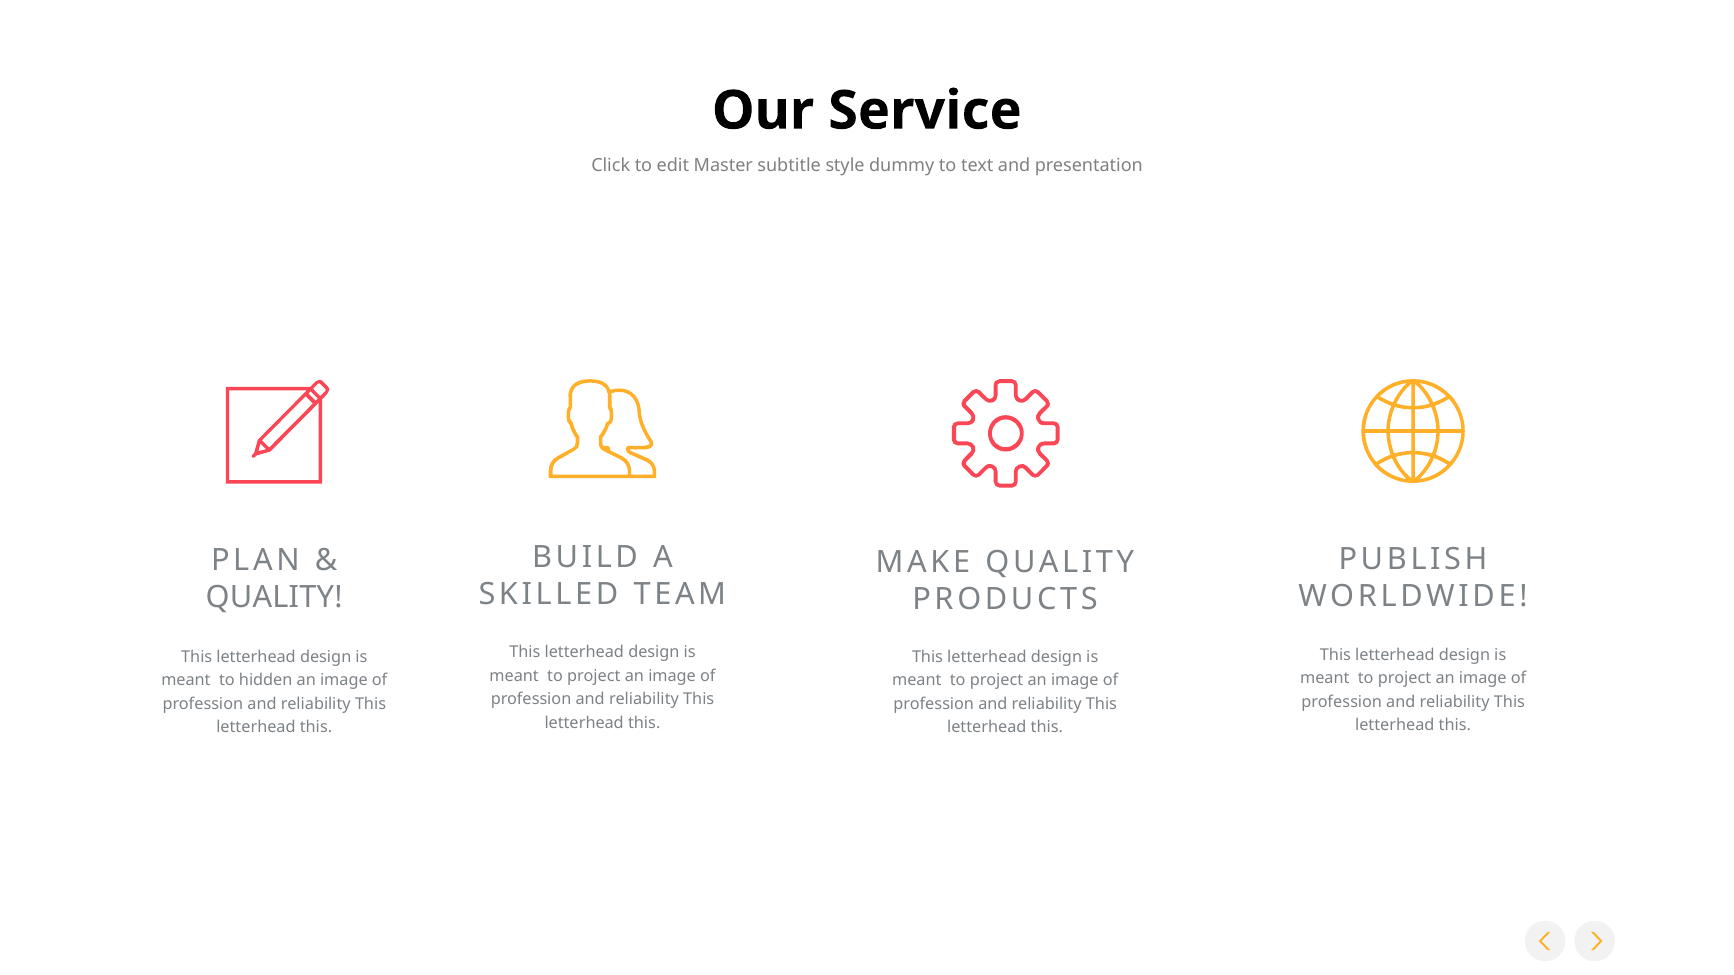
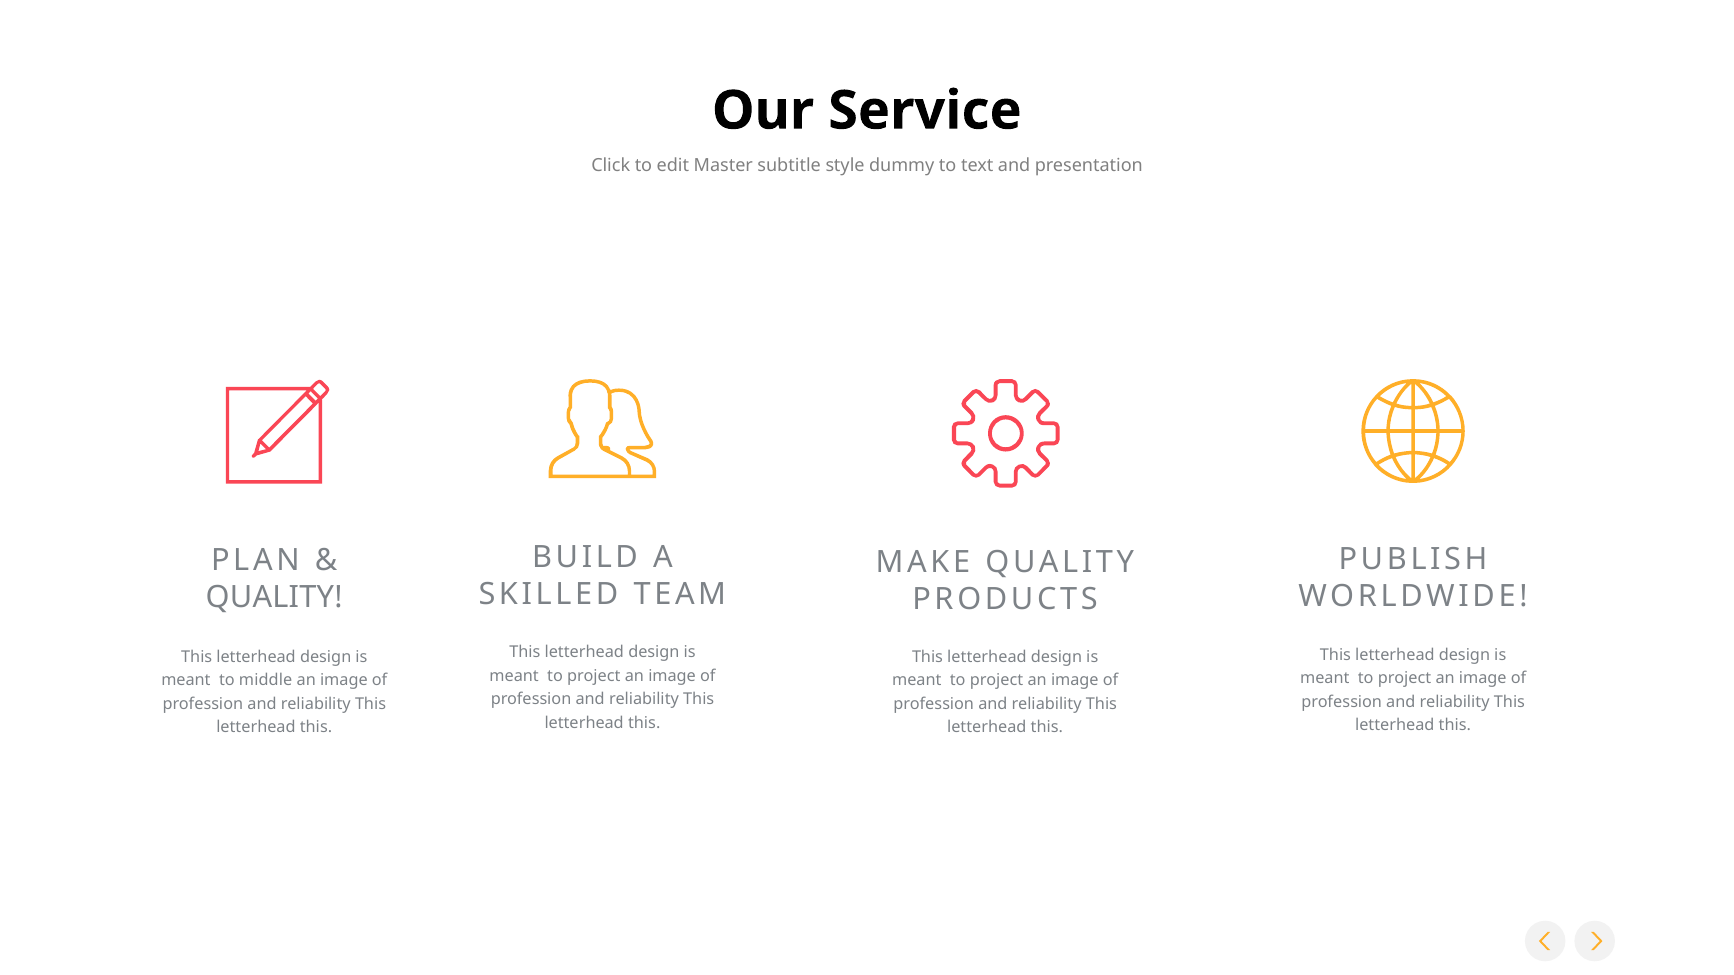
hidden: hidden -> middle (266, 681)
